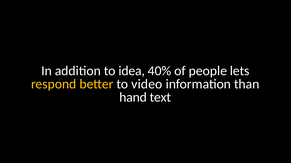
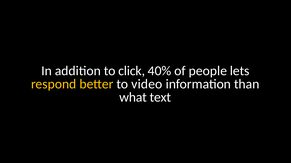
idea: idea -> click (132, 71)
hand: hand -> what (133, 98)
